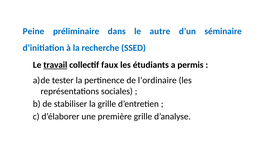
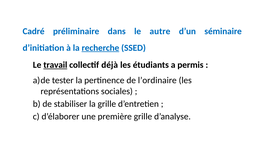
Peine: Peine -> Cadré (34, 31)
recherche underline: none -> present (100, 48)
faux: faux -> déjà (110, 65)
